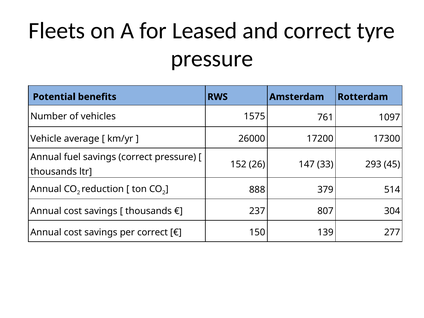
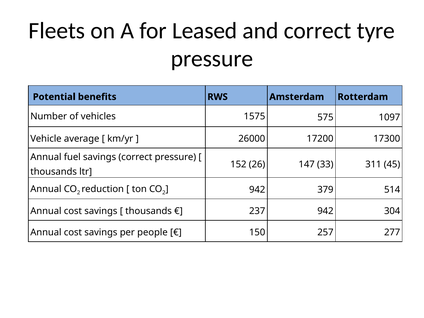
761: 761 -> 575 (325, 117)
293: 293 -> 311 (373, 164)
888: 888 -> 942 (257, 190)
237 807: 807 -> 942 (325, 211)
per correct: correct -> people (152, 232)
139: 139 -> 257 (325, 232)
